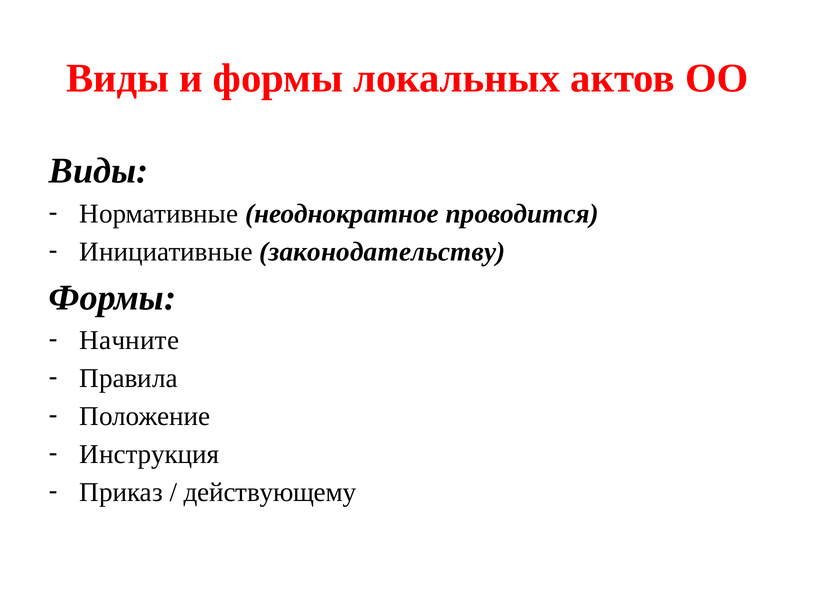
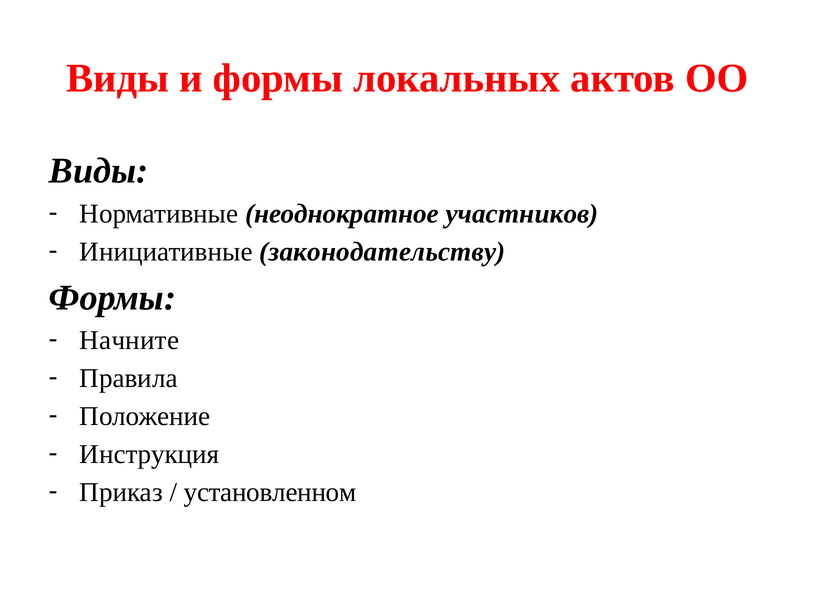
проводится: проводится -> участников (522, 214)
действующему: действующему -> установленном (270, 493)
